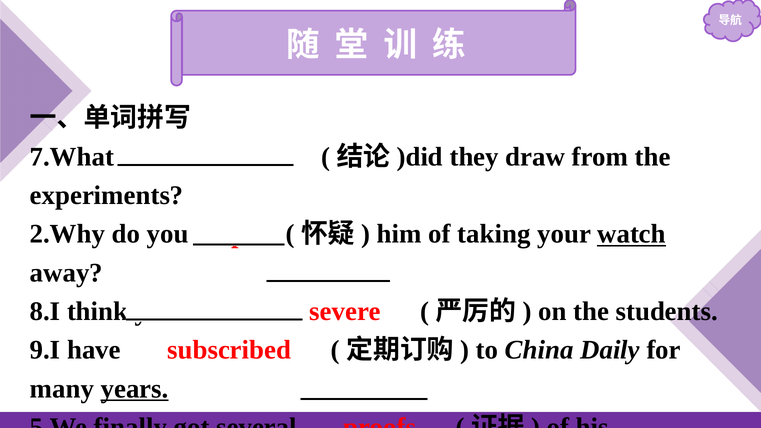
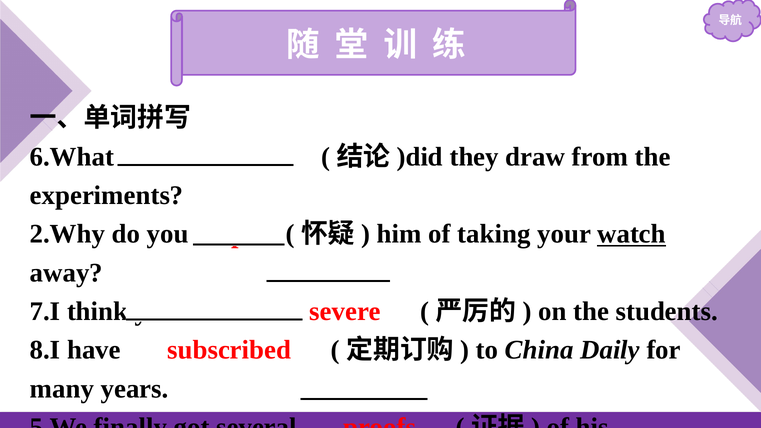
7.What: 7.What -> 6.What (72, 157)
8.I: 8.I -> 7.I (45, 311)
9.I: 9.I -> 8.I (45, 350)
years underline: present -> none (135, 389)
